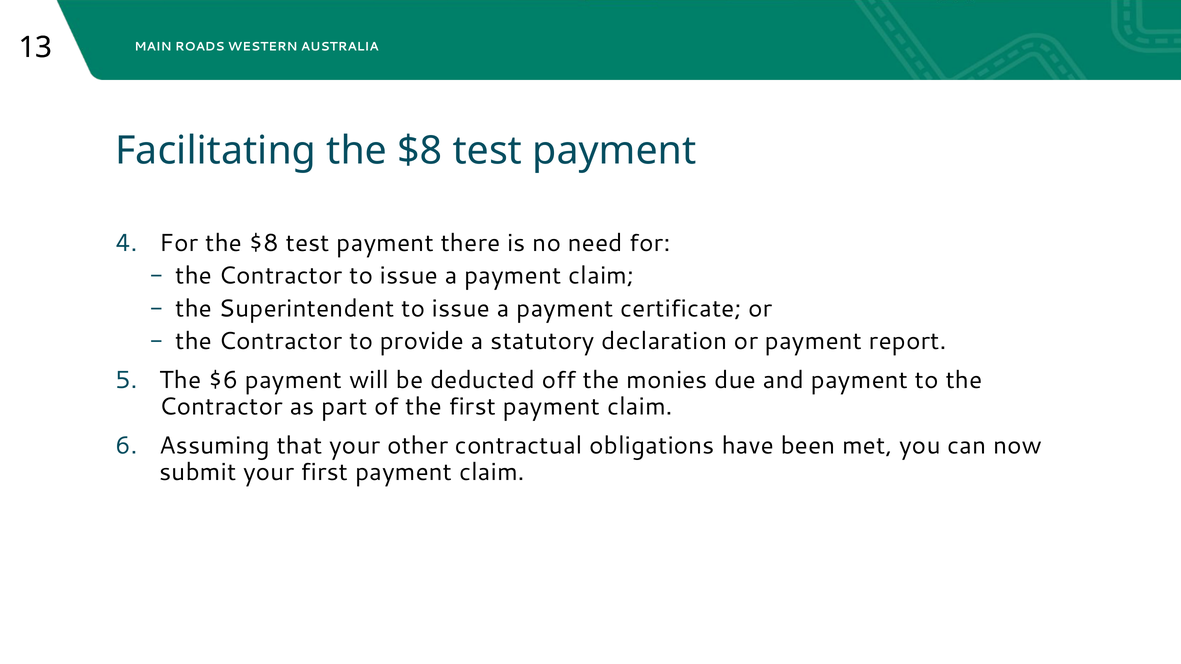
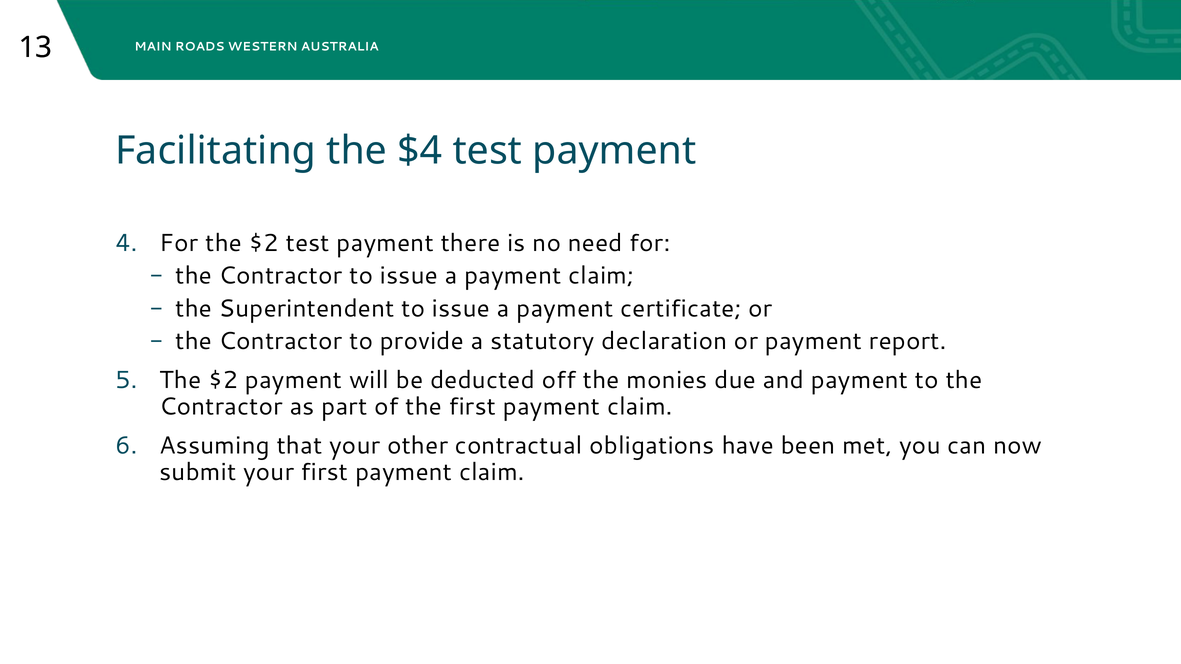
Facilitating the $8: $8 -> $4 (420, 151)
For the $8: $8 -> $2 (264, 243)
$6: $6 -> $2 (223, 380)
